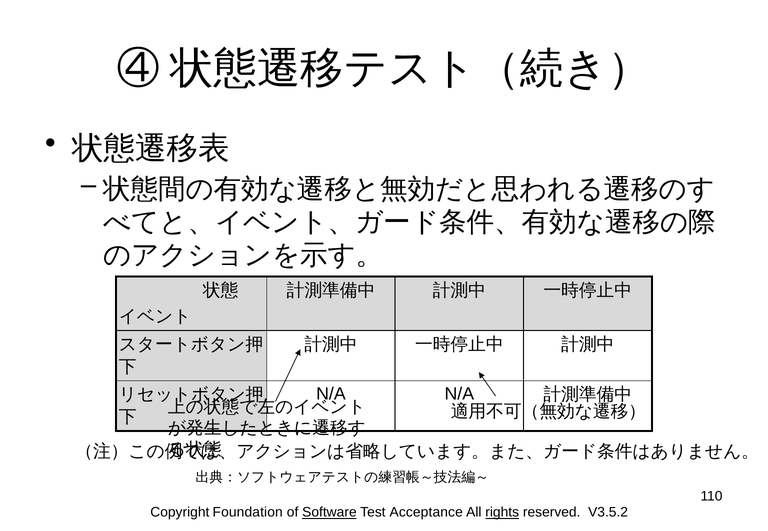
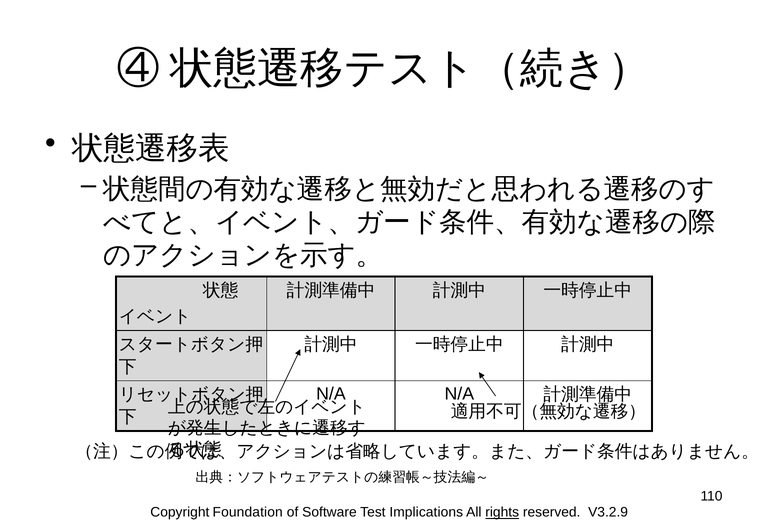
Software underline: present -> none (329, 513)
Acceptance: Acceptance -> Implications (426, 513)
V3.5.2: V3.5.2 -> V3.2.9 (608, 513)
